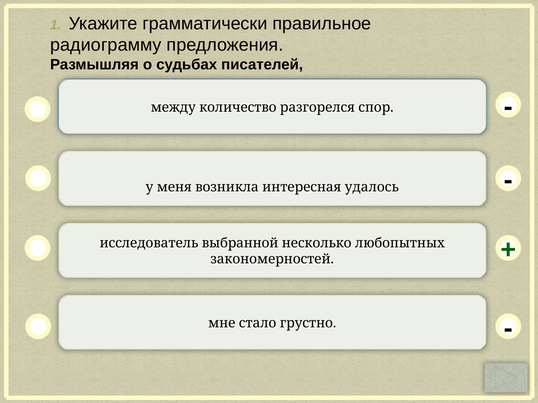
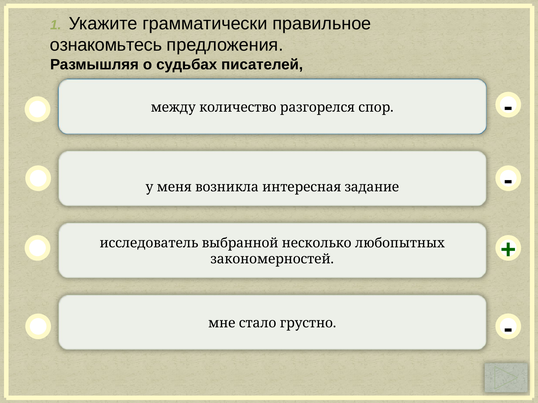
радиограмму: радиограмму -> ознакомьтесь (106, 45)
удалось: удалось -> задание (372, 187)
